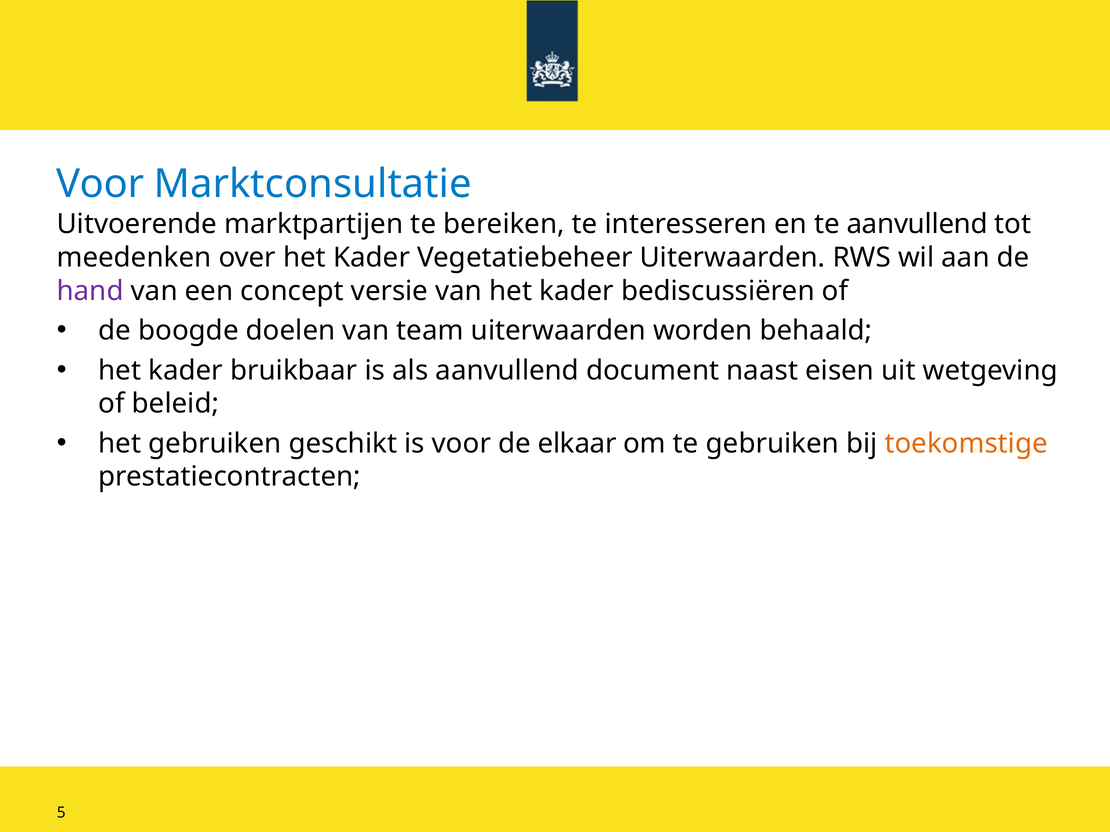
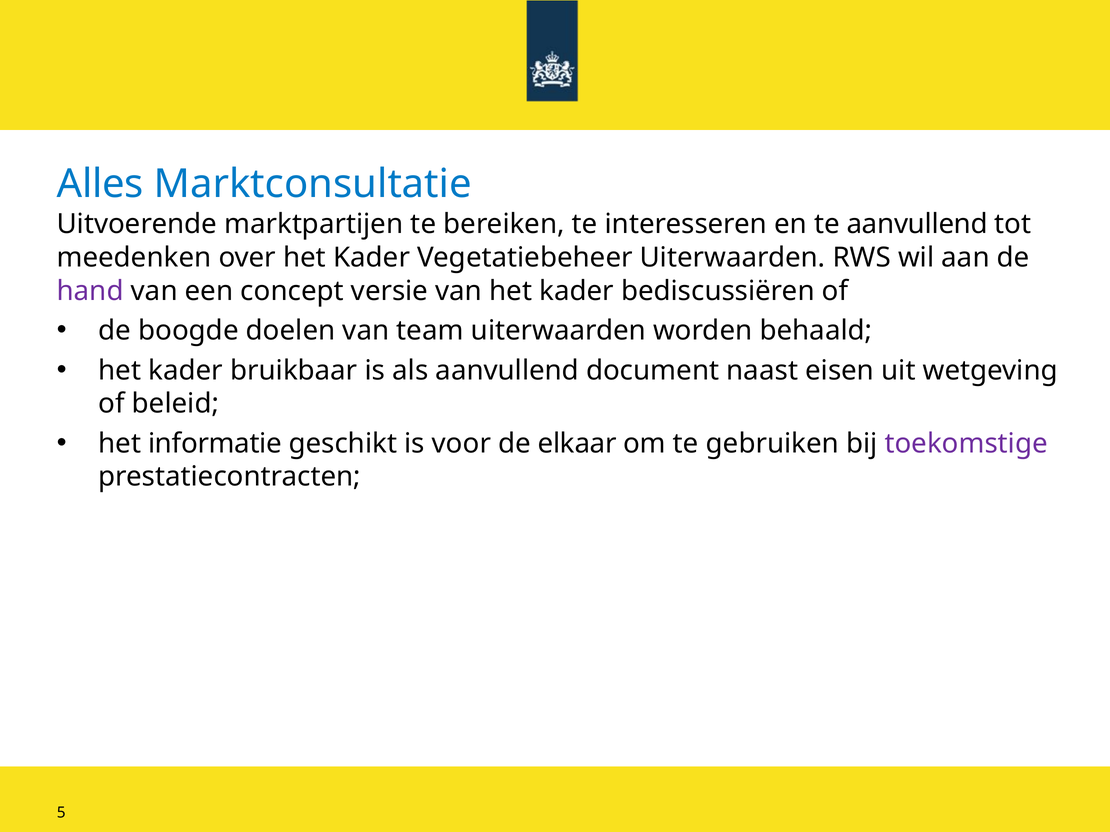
Voor: Voor -> Alles (100, 184)
het gebruiken: gebruiken -> informatie (215, 444)
toekomstige colour: orange -> purple (966, 444)
